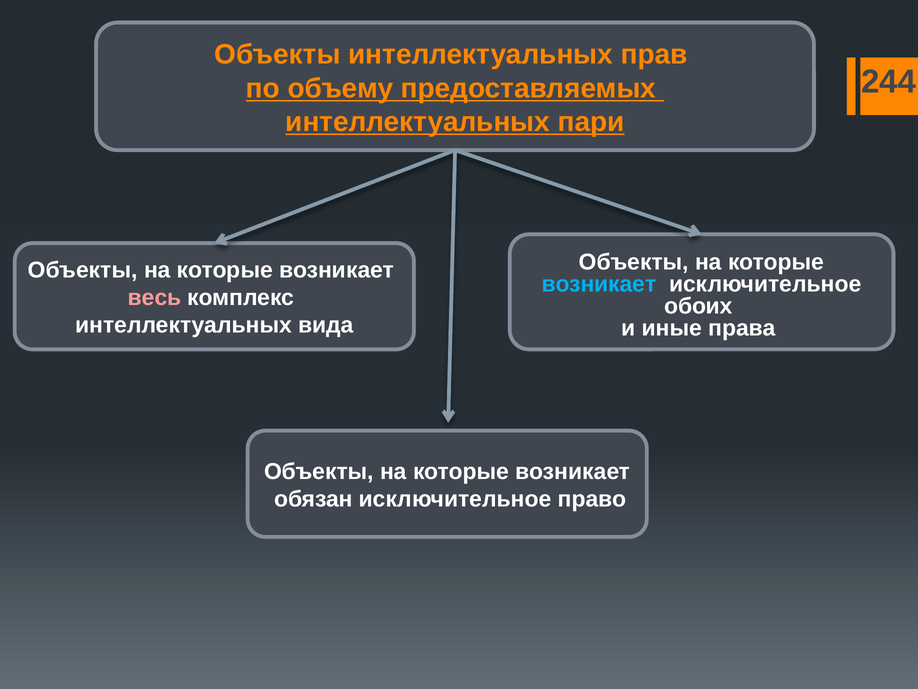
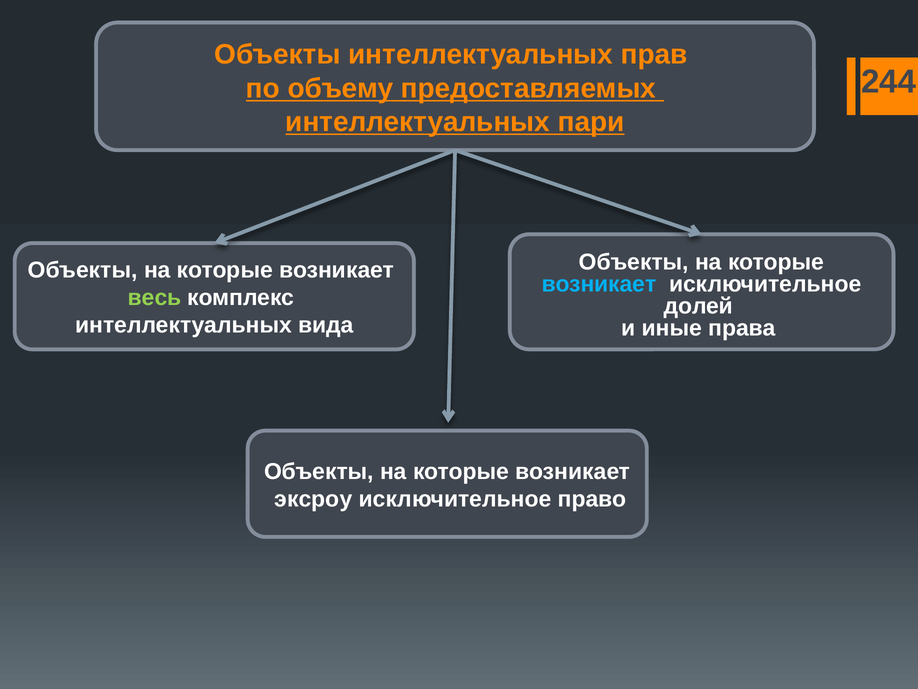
весь colour: pink -> light green (155, 298)
обоих: обоих -> долей (698, 306)
обязан: обязан -> эксроу (313, 499)
